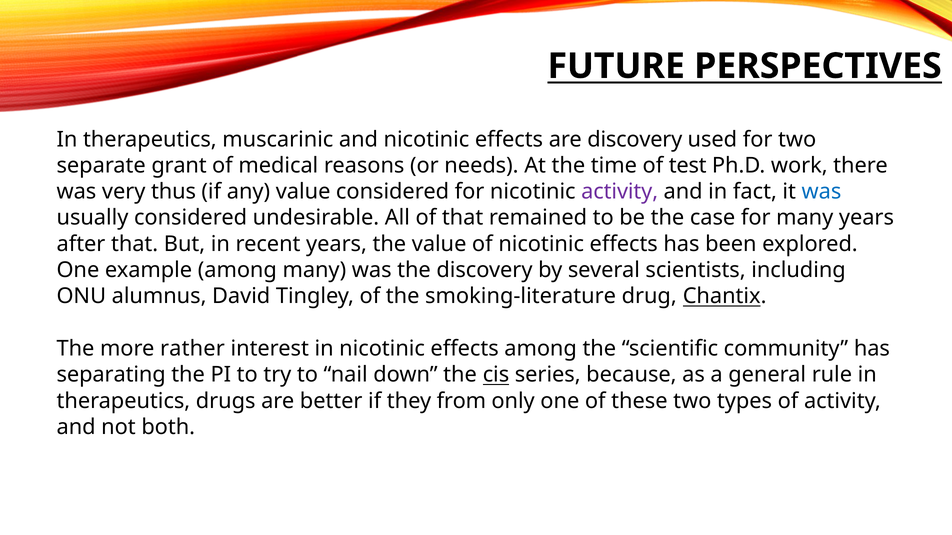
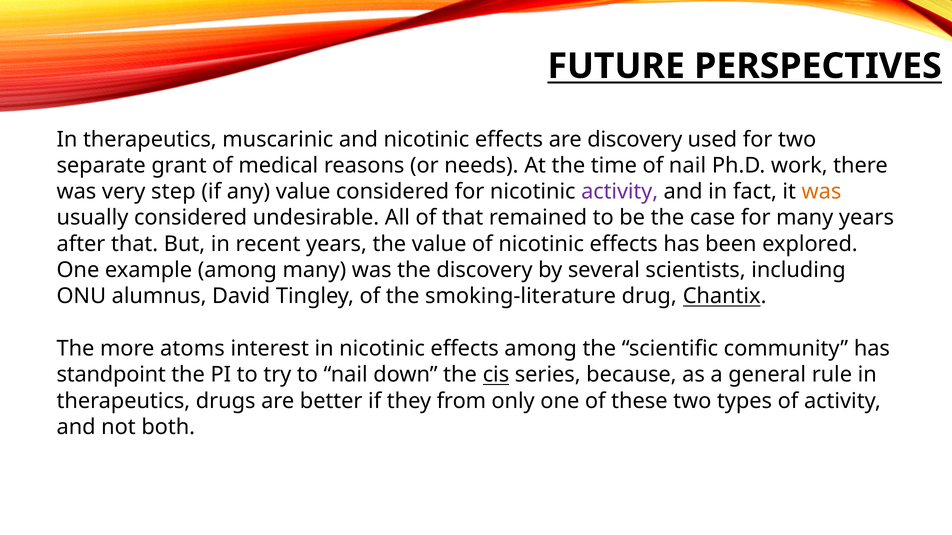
of test: test -> nail (688, 166)
thus: thus -> step (173, 192)
was colour: blue -> orange (821, 192)
rather: rather -> atoms (192, 349)
separating: separating -> standpoint (111, 375)
